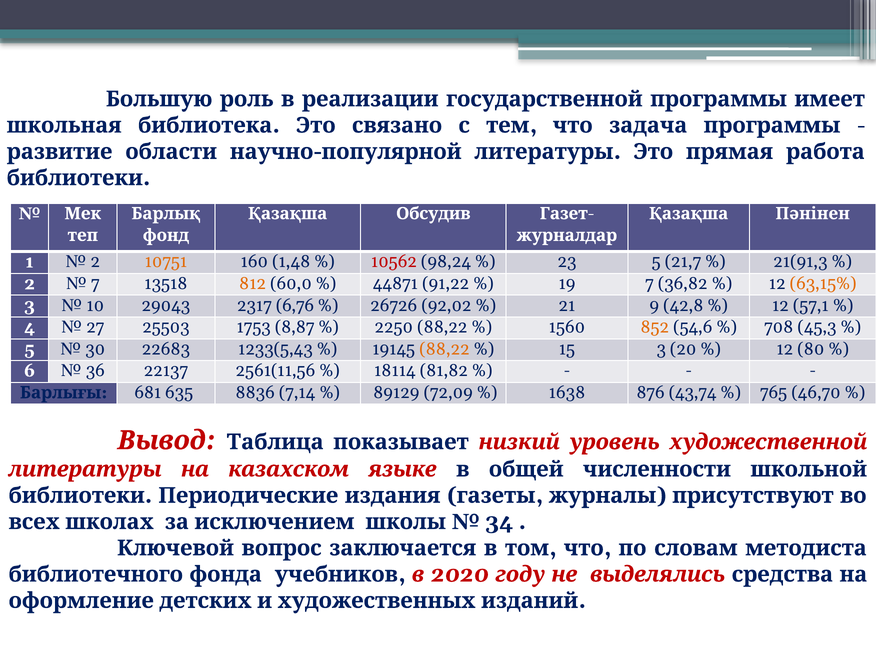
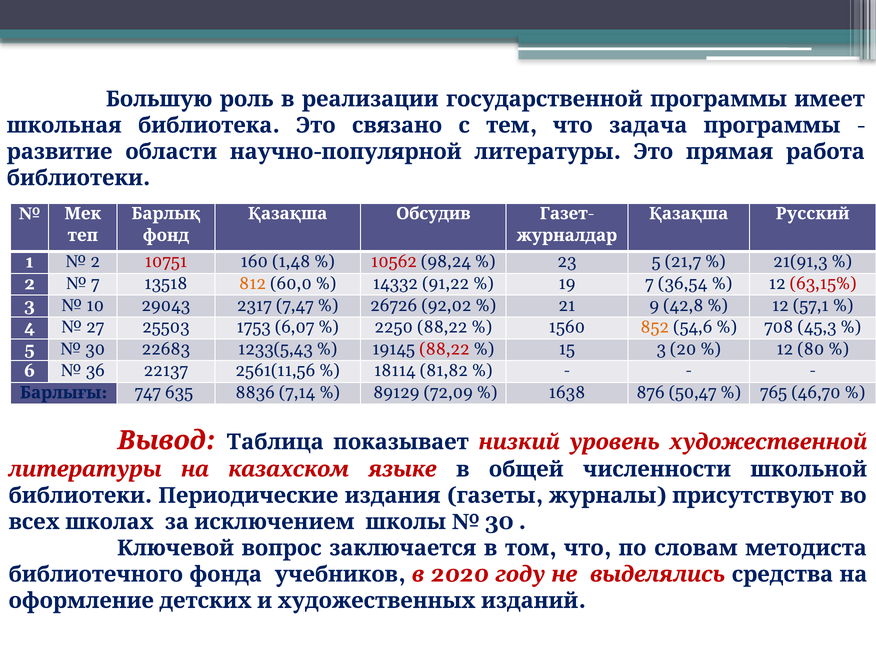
Пәнінен: Пәнінен -> Русский (813, 214)
10751 colour: orange -> red (166, 262)
44871: 44871 -> 14332 (395, 284)
36,82: 36,82 -> 36,54 (683, 284)
63,15% colour: orange -> red (823, 284)
6,76: 6,76 -> 7,47 (295, 305)
8,87: 8,87 -> 6,07 (295, 327)
88,22 colour: orange -> red (444, 349)
681: 681 -> 747 (148, 393)
43,74: 43,74 -> 50,47 (693, 393)
34: 34 -> 30 (499, 522)
